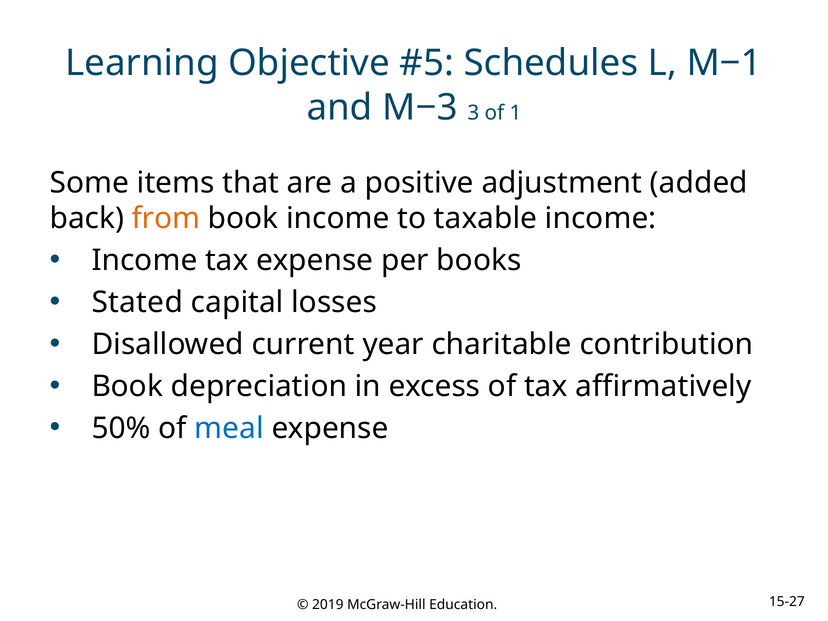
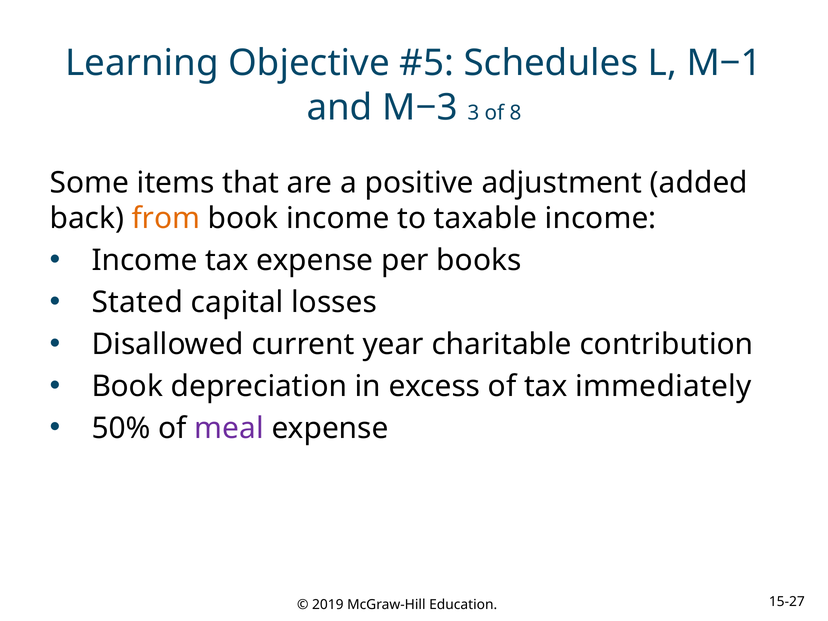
1: 1 -> 8 (515, 113)
affirmatively: affirmatively -> immediately (663, 386)
meal colour: blue -> purple (229, 428)
